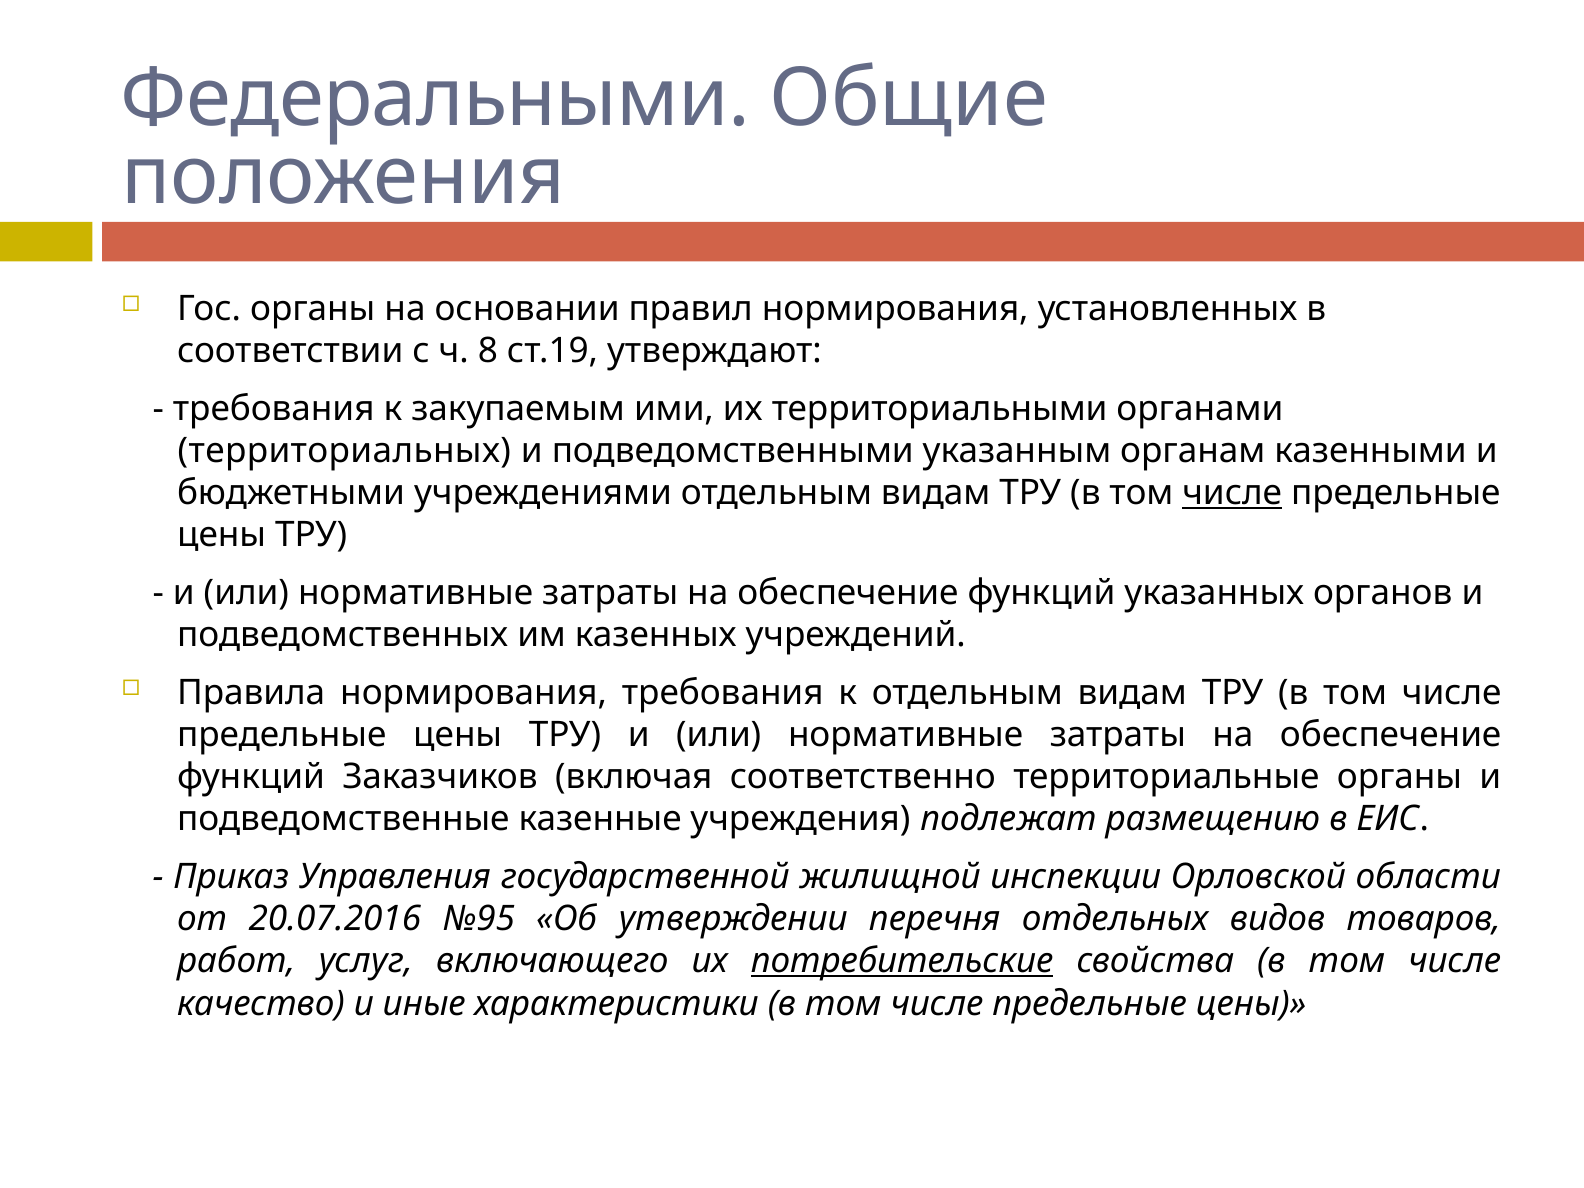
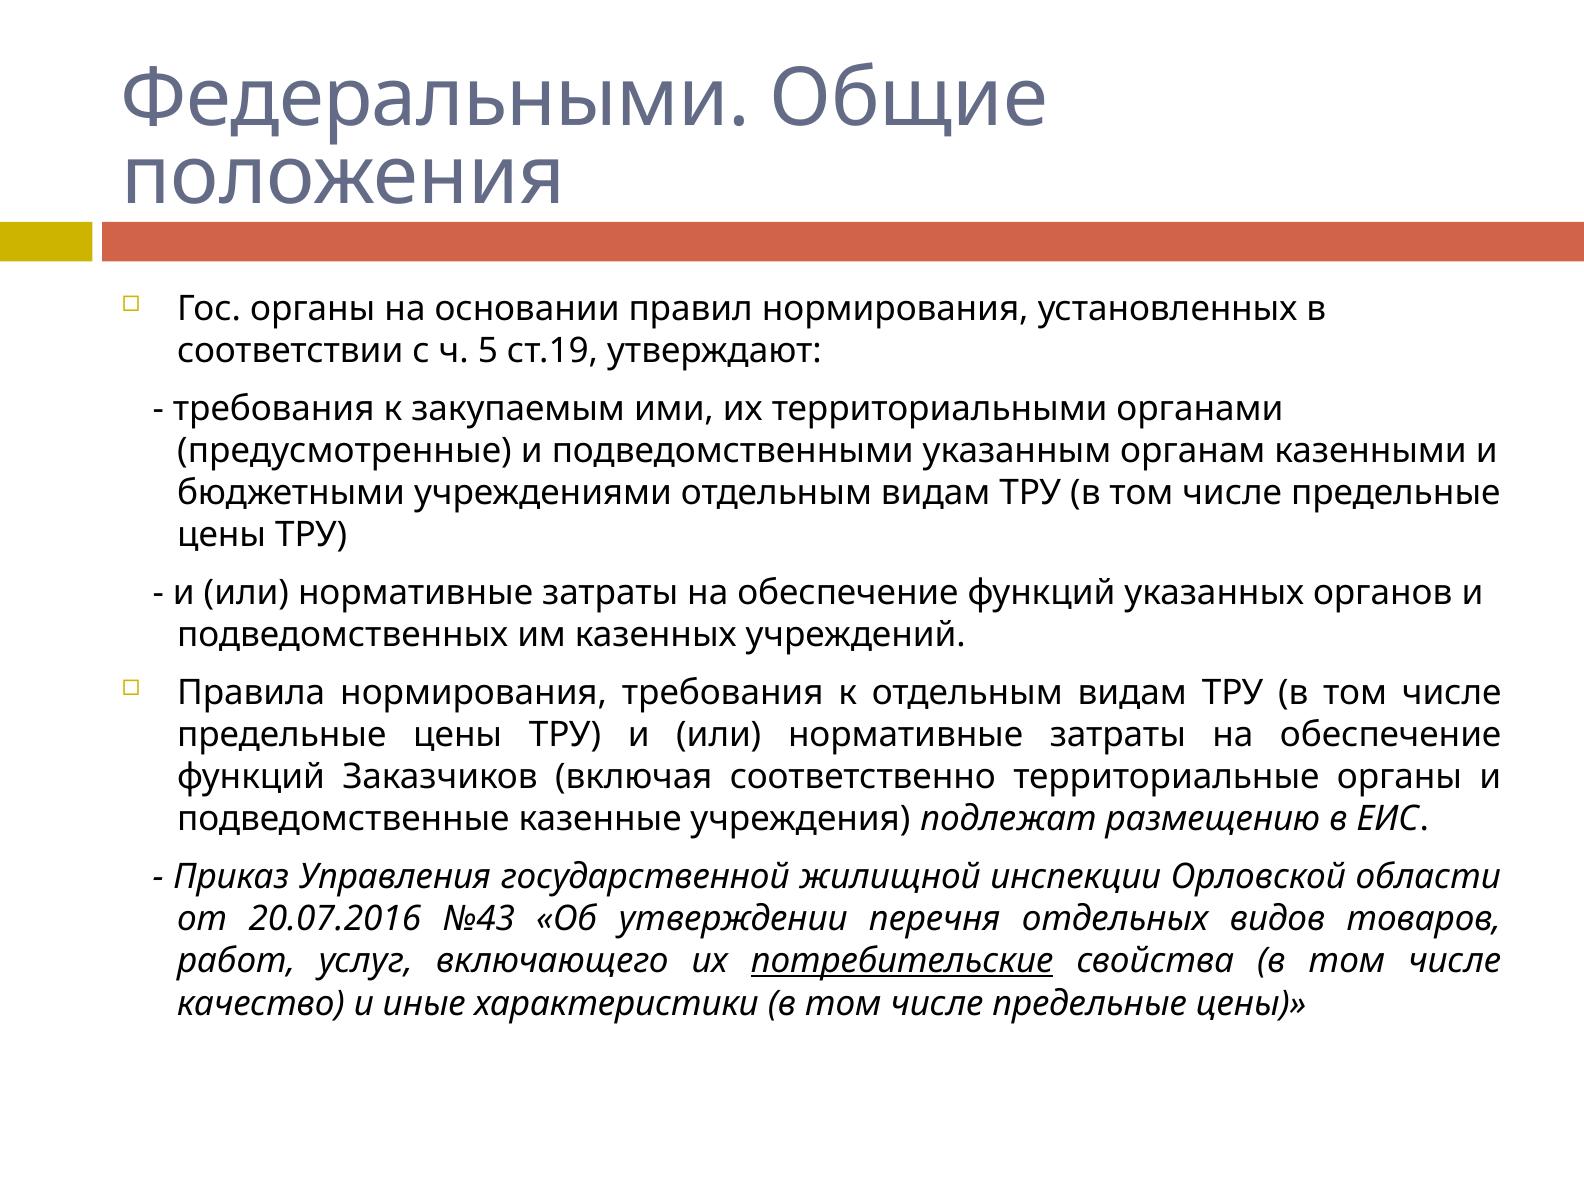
8: 8 -> 5 (488, 351)
территориальных: территориальных -> предусмотренные (344, 451)
числе underline: present -> none (1232, 493)
№95: №95 -> №43 (479, 919)
